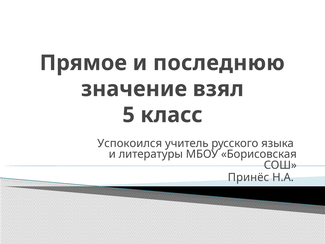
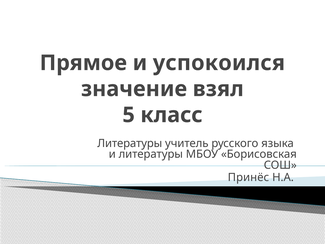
последнюю: последнюю -> успокоился (219, 63)
Успокоился: Успокоился -> Литературы (130, 143)
